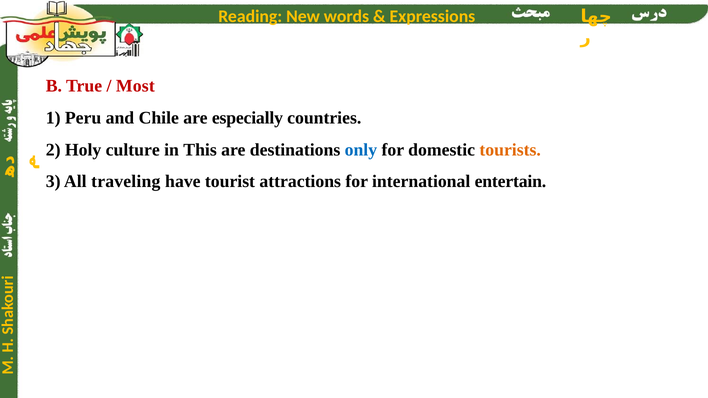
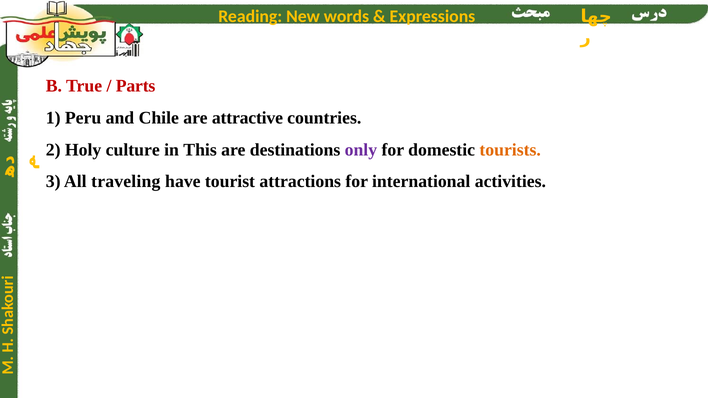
Most: Most -> Parts (136, 86)
especially: especially -> attractive (247, 118)
only colour: blue -> purple (361, 150)
entertain: entertain -> activities (510, 182)
